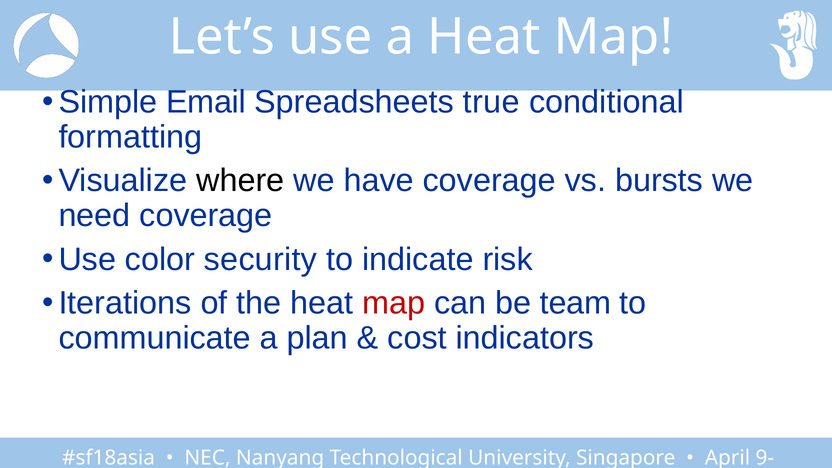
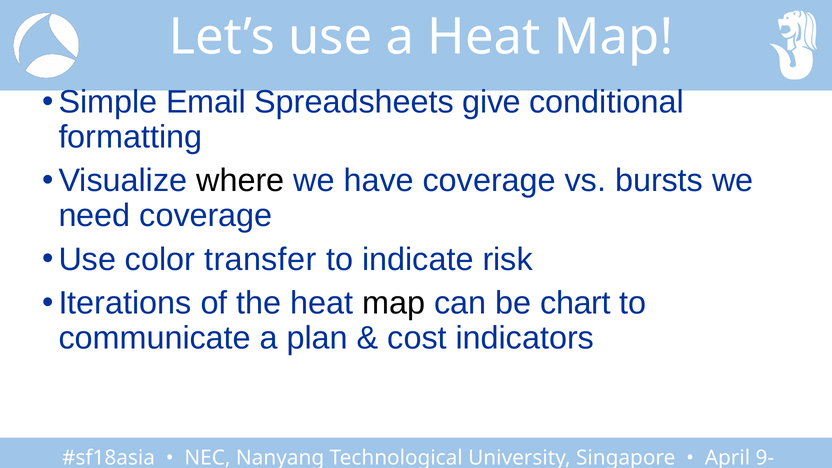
true: true -> give (492, 102)
security: security -> transfer (260, 259)
map colour: red -> black (394, 303)
team: team -> chart (576, 303)
